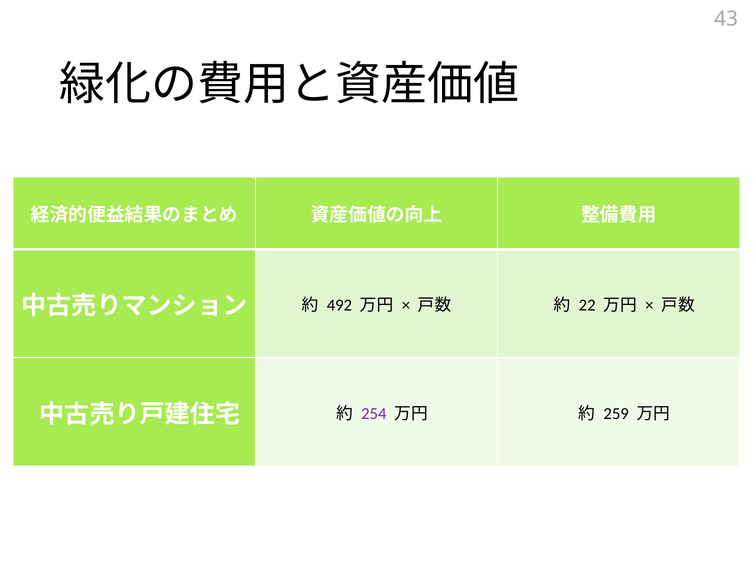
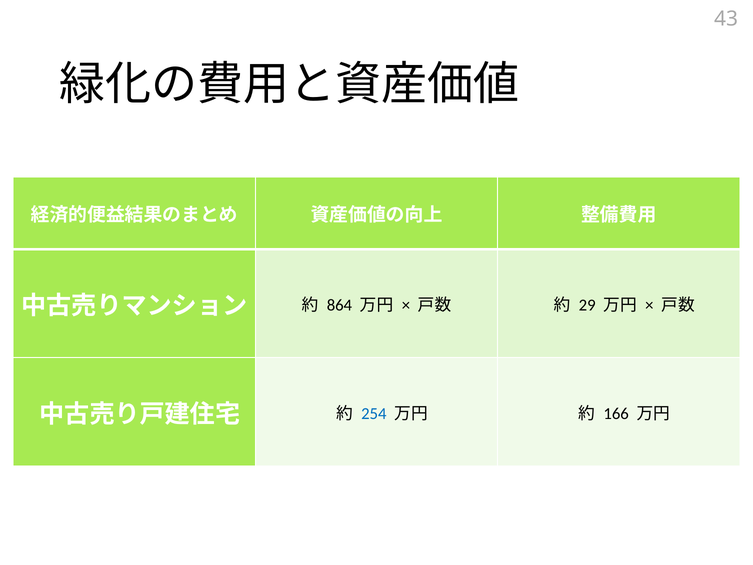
492: 492 -> 864 (339, 305)
22: 22 -> 29 (587, 305)
254 colour: purple -> blue (374, 413)
259: 259 -> 166 (616, 413)
